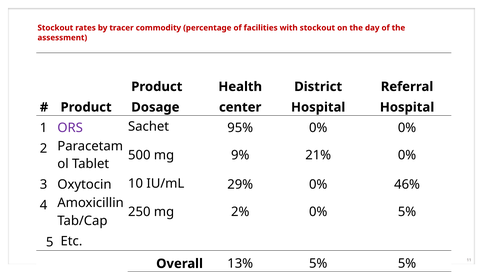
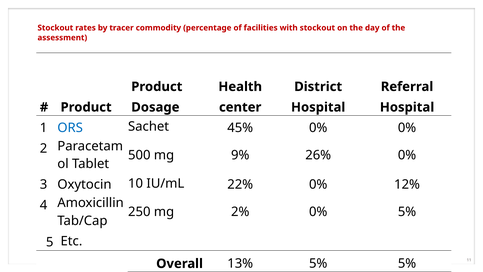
ORS colour: purple -> blue (70, 128)
95%: 95% -> 45% (240, 128)
21%: 21% -> 26% (318, 155)
29%: 29% -> 22% (240, 184)
46%: 46% -> 12% (407, 184)
